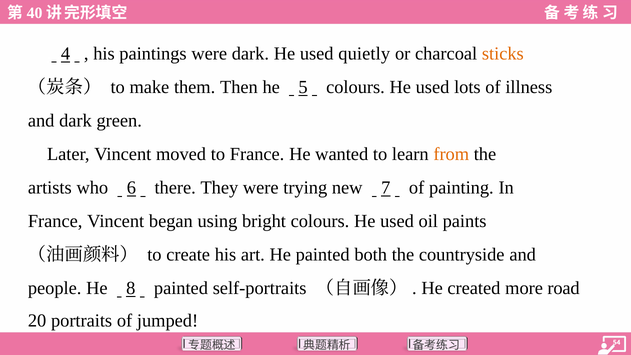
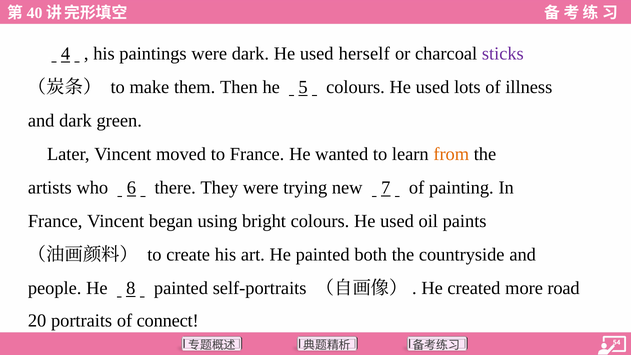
quietly: quietly -> herself (364, 54)
sticks colour: orange -> purple (503, 54)
jumped: jumped -> connect (168, 321)
